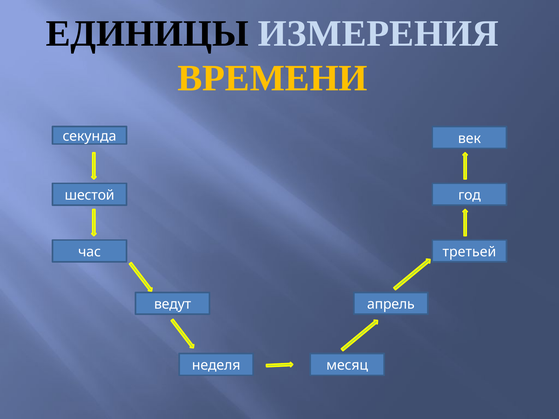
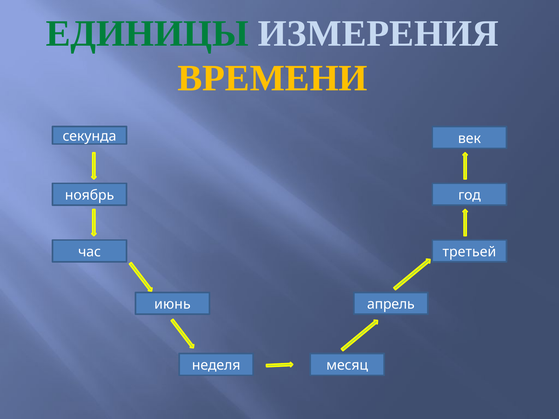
ЕДИНИЦЫ colour: black -> green (147, 34)
шестой: шестой -> ноябрь (90, 195)
ведут: ведут -> июнь (172, 304)
